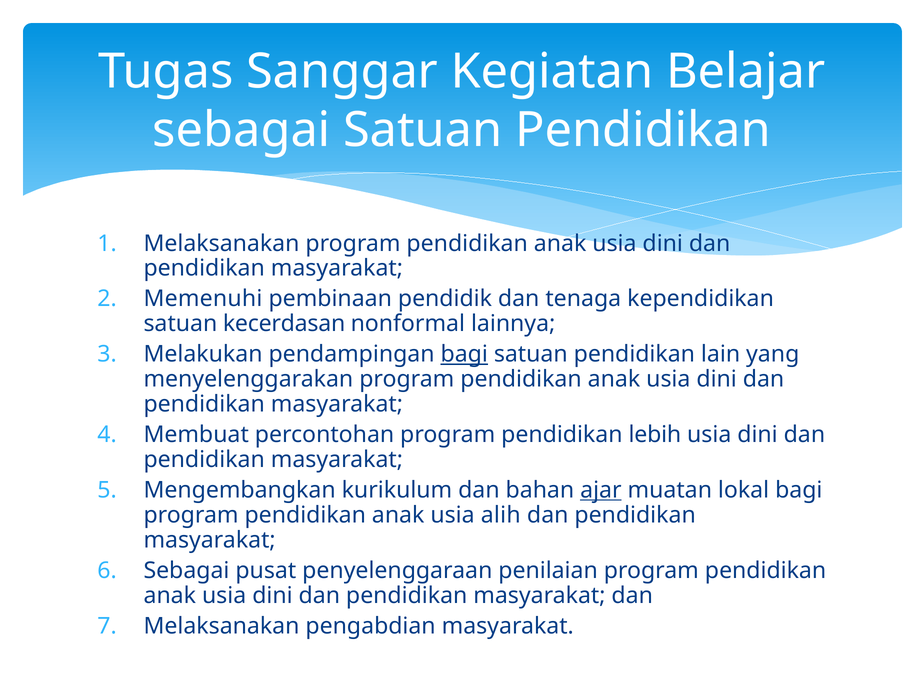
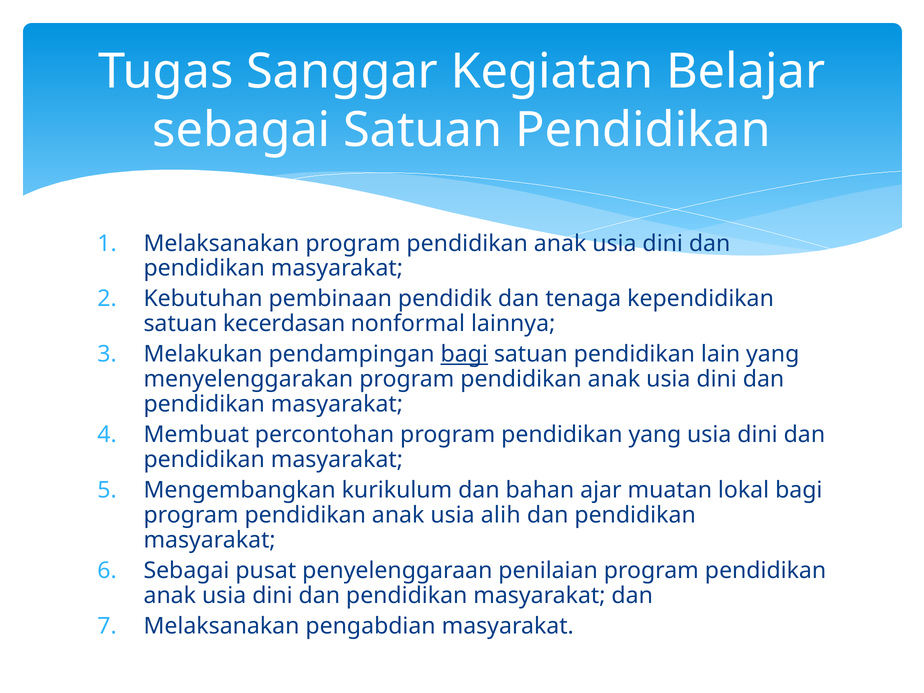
Memenuhi: Memenuhi -> Kebutuhan (203, 299)
pendidikan lebih: lebih -> yang (655, 435)
ajar underline: present -> none (601, 490)
